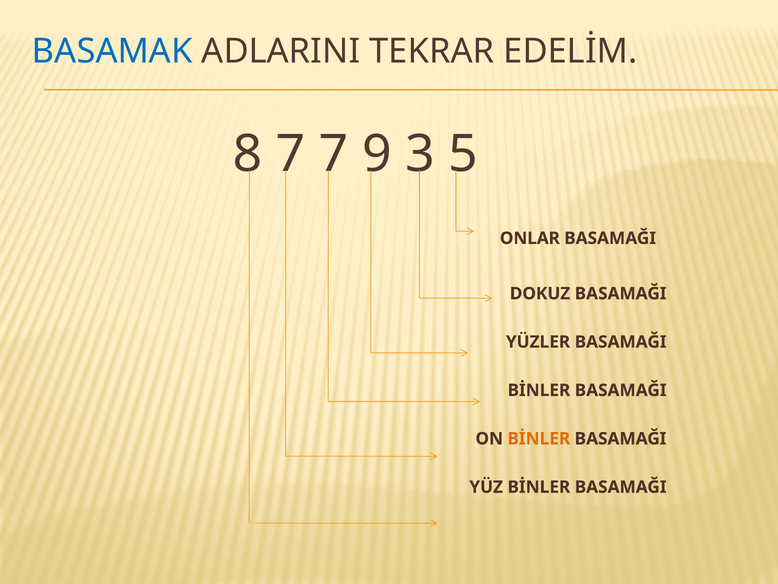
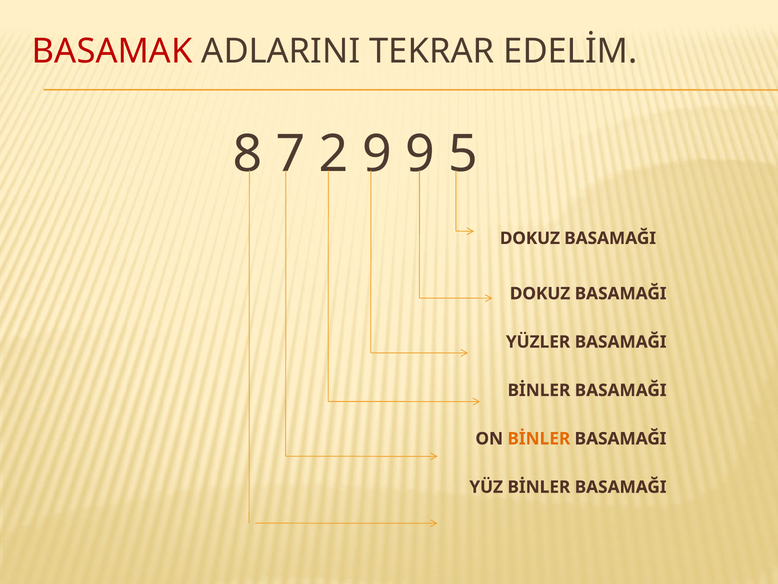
BASAMAK colour: blue -> red (112, 51)
7 7: 7 -> 2 (334, 154)
9 3: 3 -> 9 (420, 154)
ONLAR: ONLAR -> DOKUZ (530, 238)
